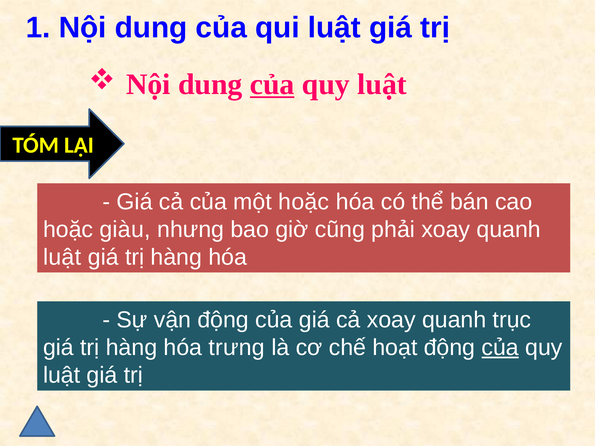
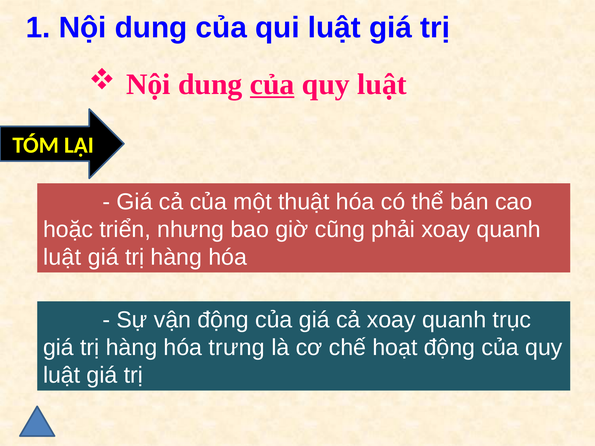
một hoặc: hoặc -> thuật (304, 202)
giàu: giàu -> triển (125, 230)
của underline: present -> none (500, 348)
